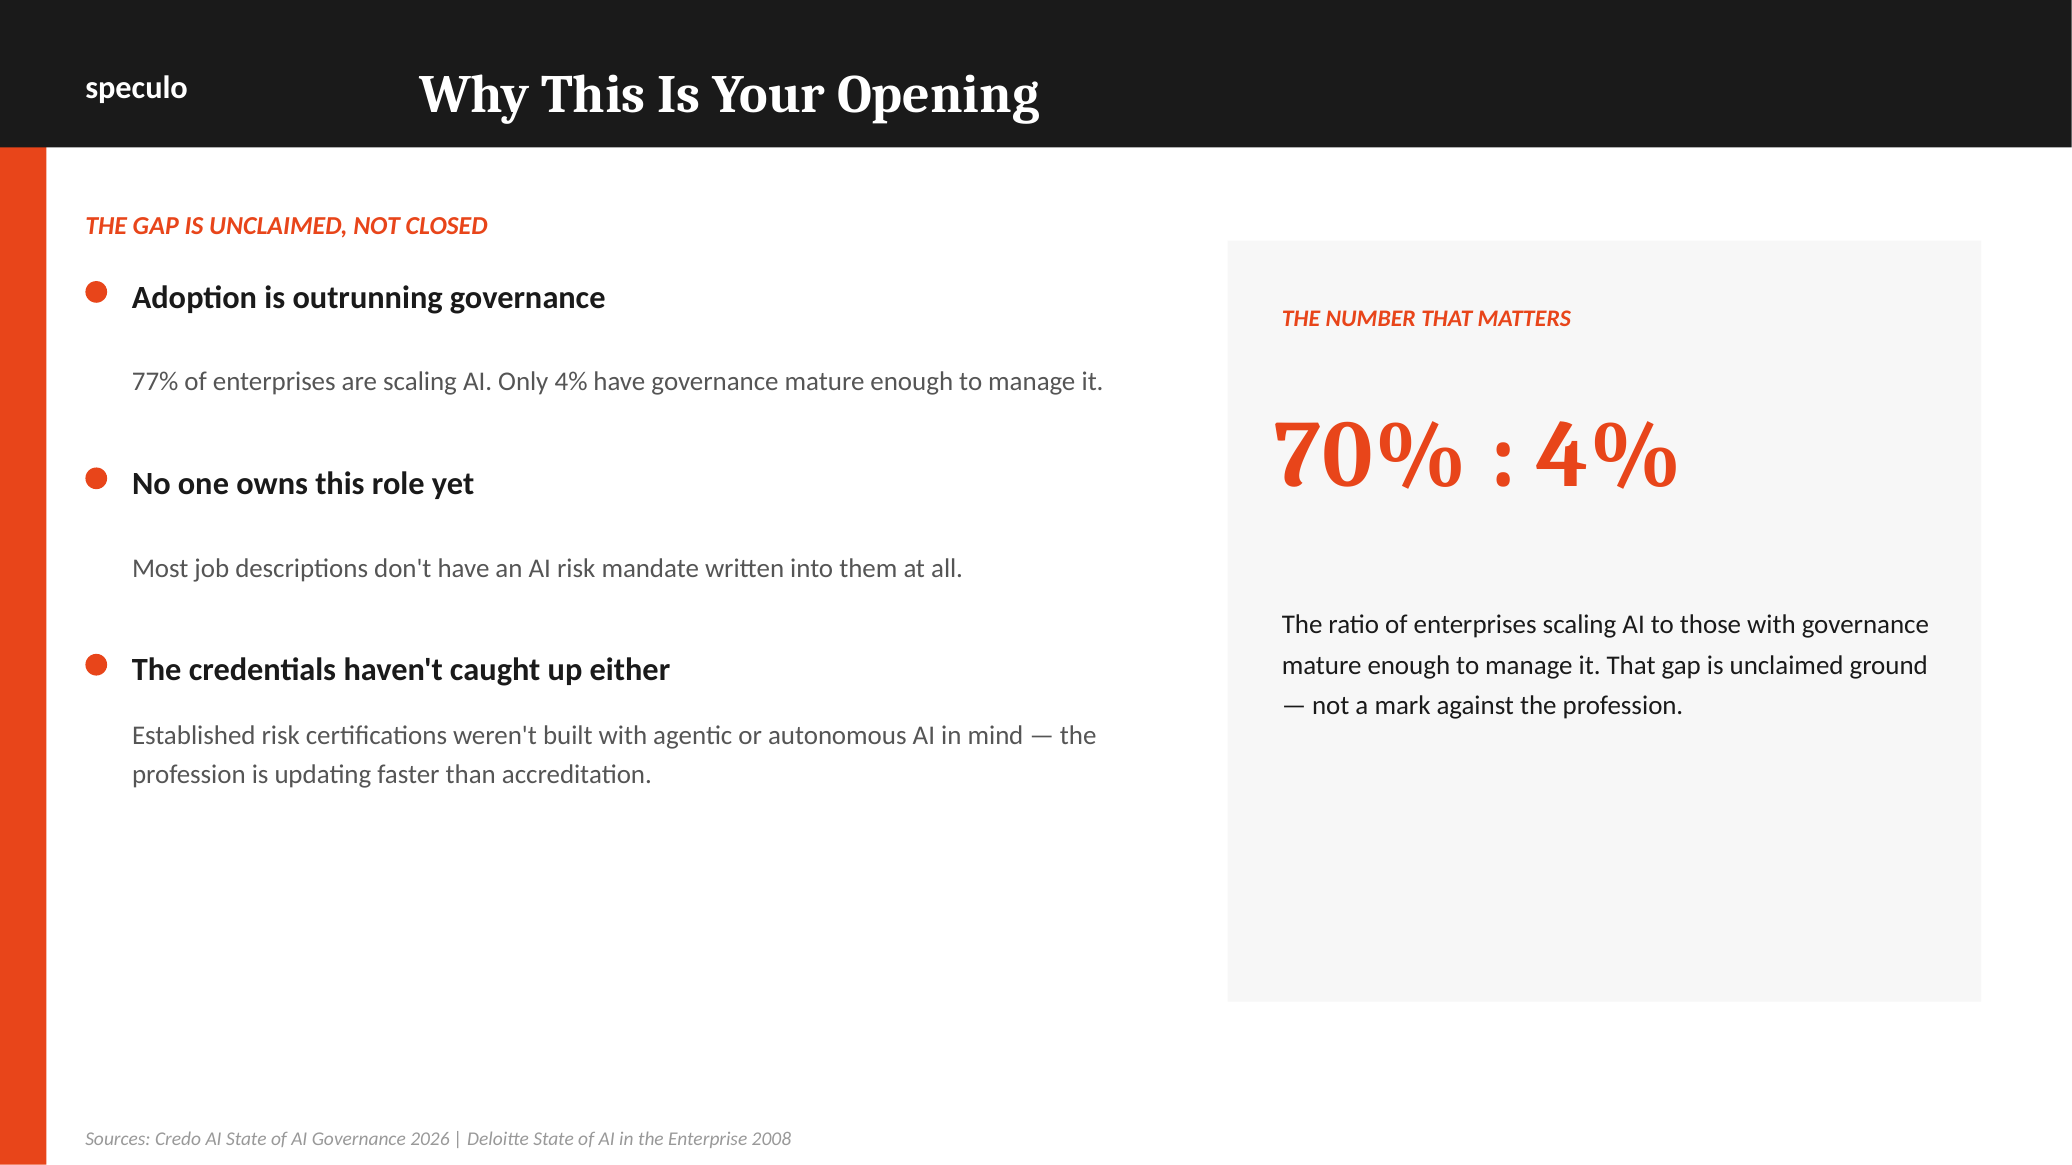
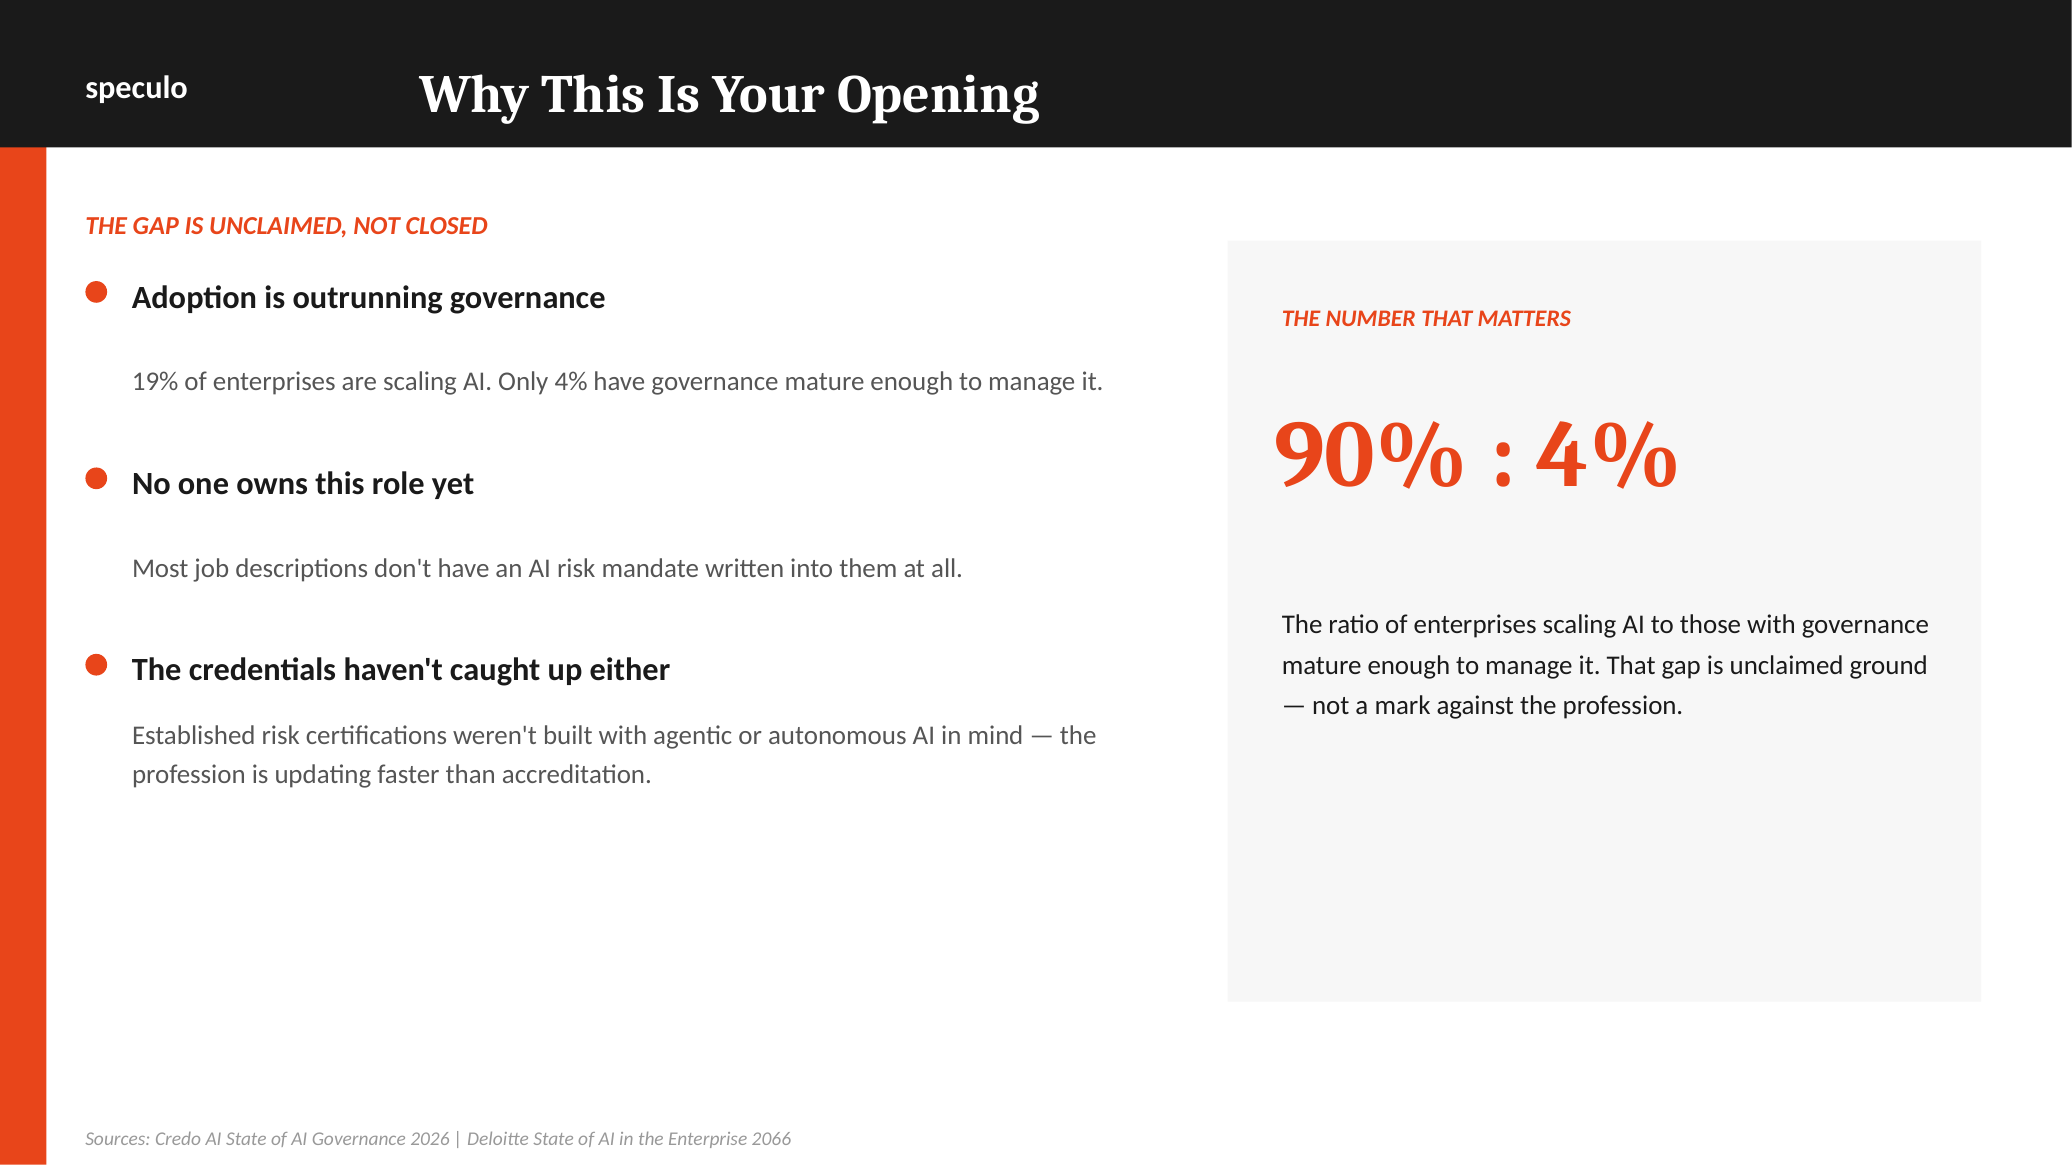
77%: 77% -> 19% (155, 382)
70%: 70% -> 90% (1371, 455)
2008: 2008 -> 2066 (771, 1139)
